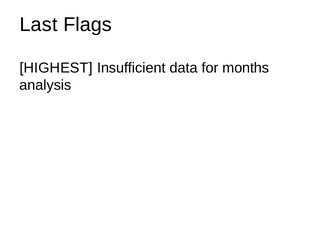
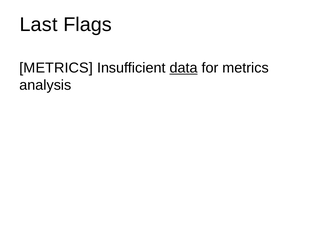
HIGHEST: HIGHEST -> METRICS (56, 68)
data underline: none -> present (184, 68)
for months: months -> metrics (246, 68)
